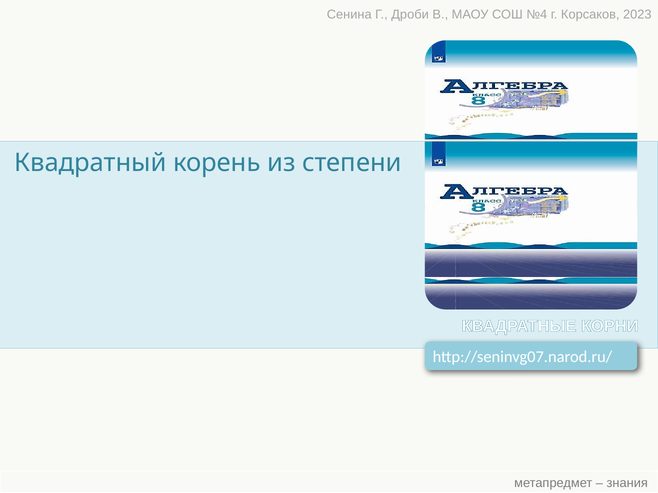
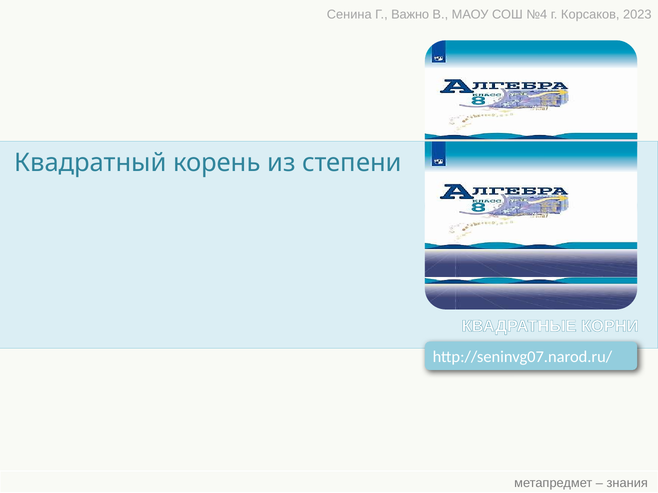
Дроби: Дроби -> Важно (410, 14)
